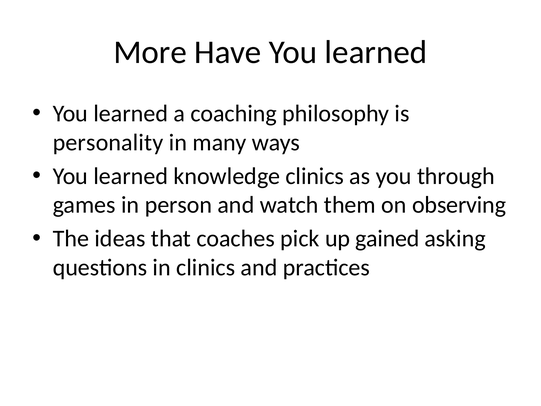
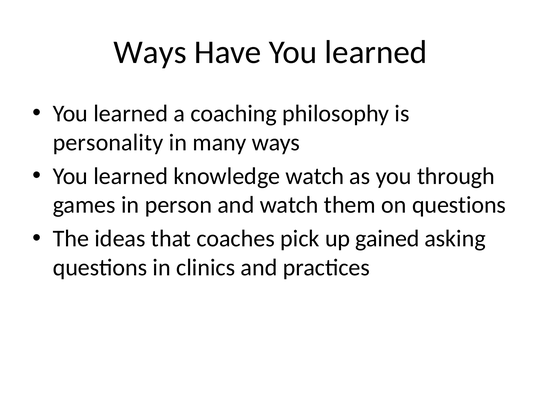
More: More -> Ways (150, 52)
knowledge clinics: clinics -> watch (315, 176)
on observing: observing -> questions (459, 205)
